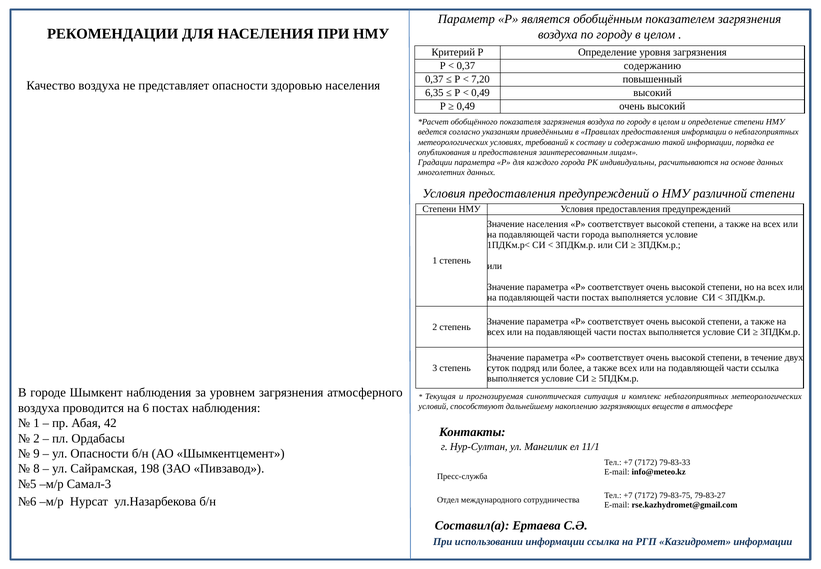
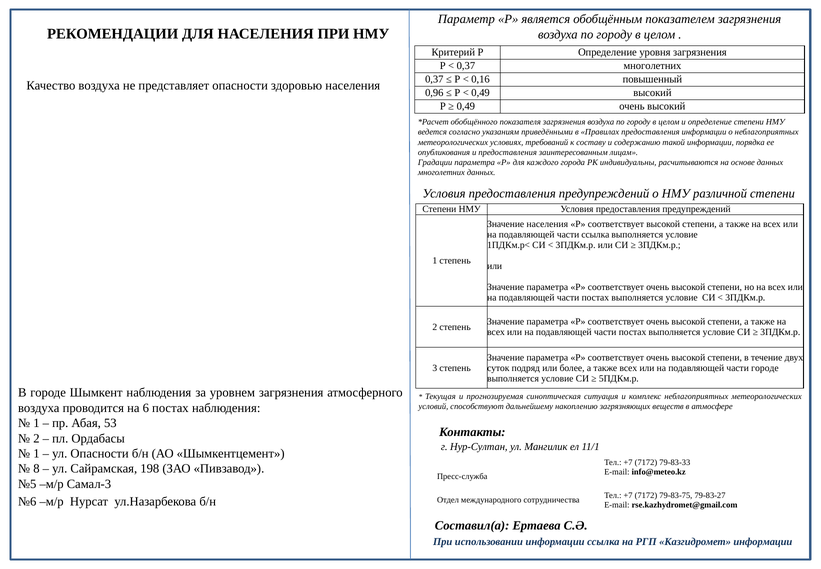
0,37 содержанию: содержанию -> многолетних (652, 66)
7,20: 7,20 -> 0,16 (481, 79)
6,35: 6,35 -> 0,96 (434, 93)
части города: города -> ссылка (595, 234)
части ссылка: ссылка -> городе (765, 368)
42: 42 -> 53 (110, 423)
9: 9 -> 1 (36, 453)
